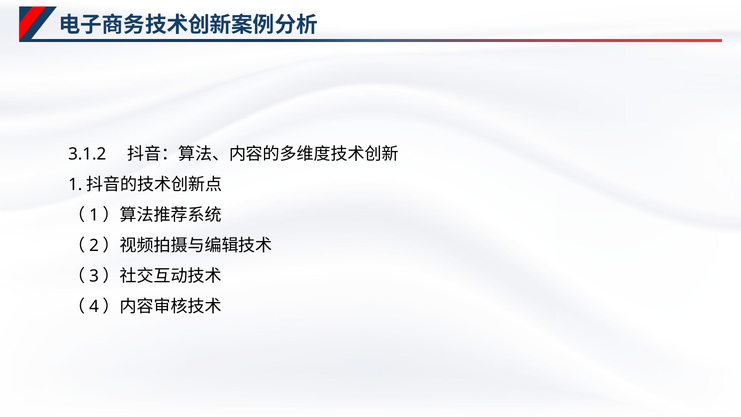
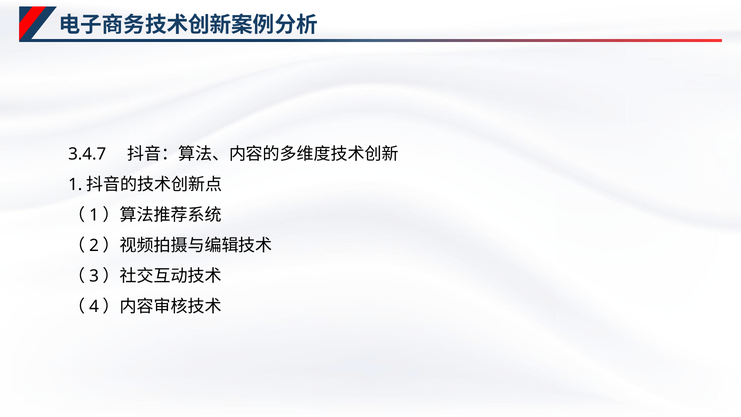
3.1.2: 3.1.2 -> 3.4.7 (87, 154)
